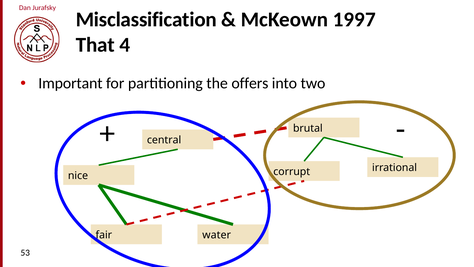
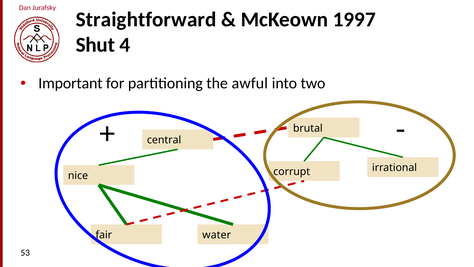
Misclassification: Misclassification -> Straightforward (146, 19)
That: That -> Shut (95, 45)
offers: offers -> awful (250, 83)
